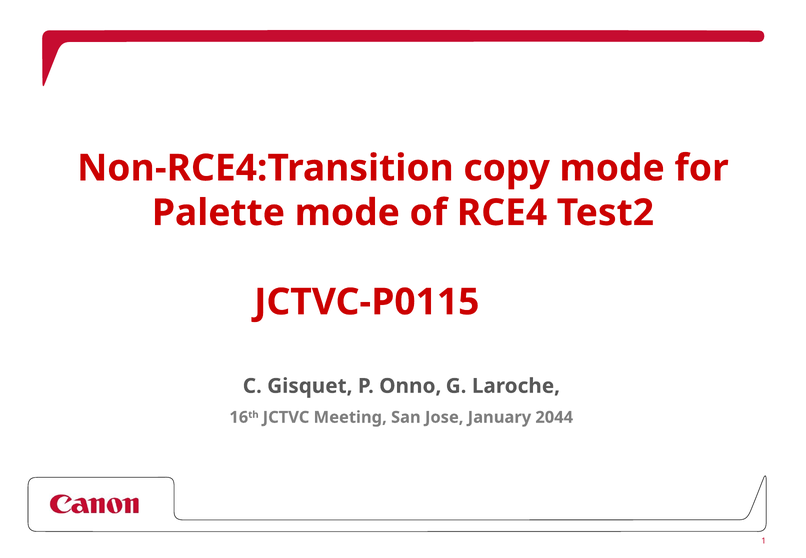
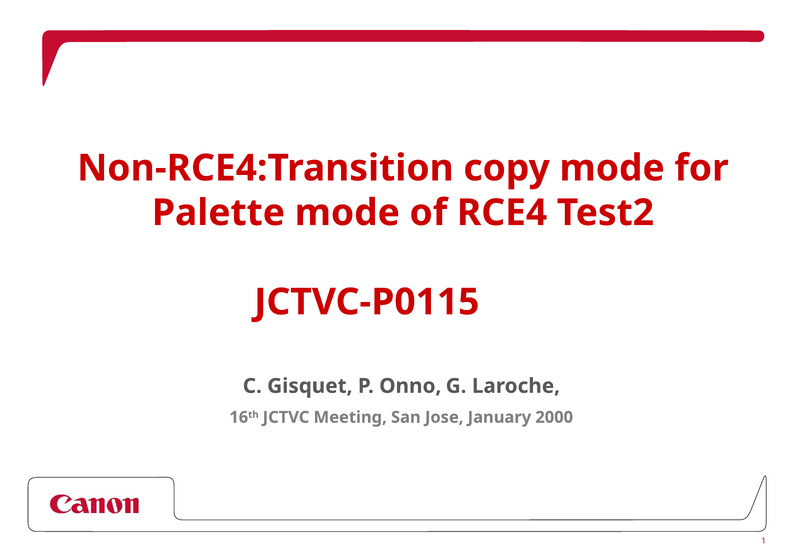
2044: 2044 -> 2000 (554, 417)
